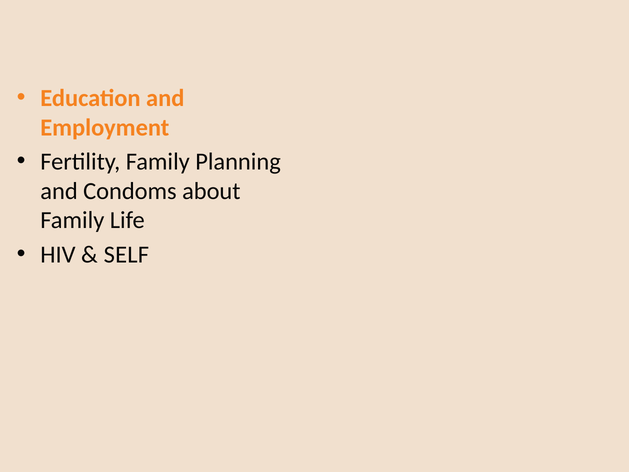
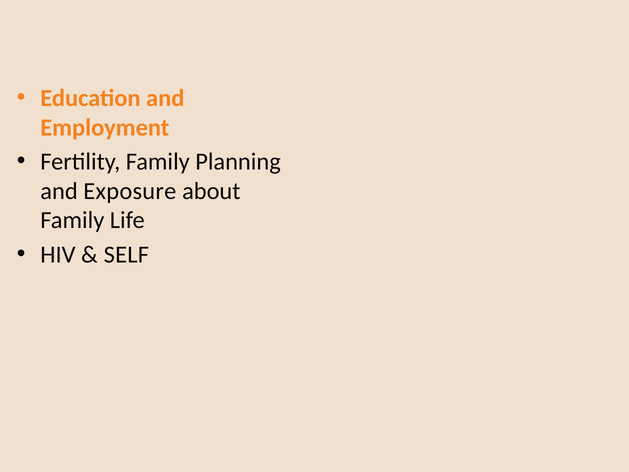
Condoms: Condoms -> Exposure (130, 191)
